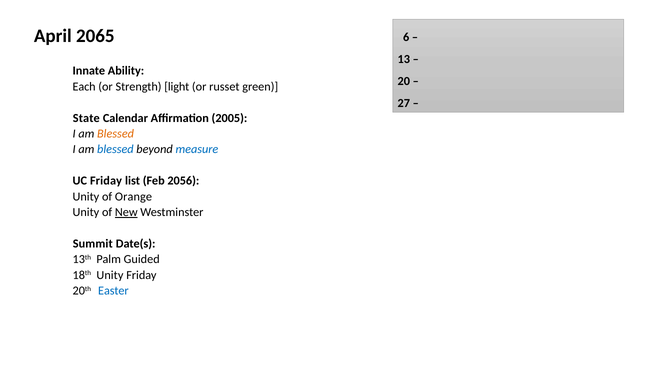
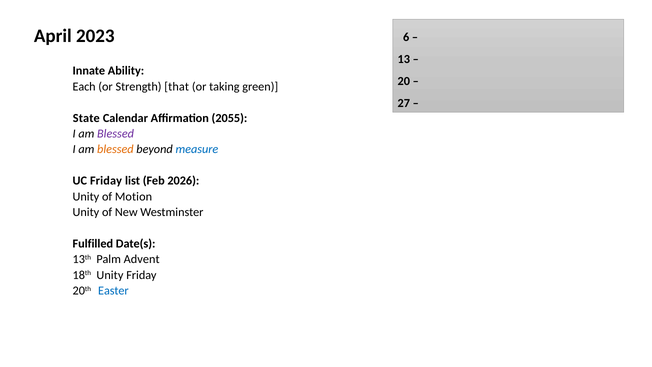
2065: 2065 -> 2023 (95, 36)
light: light -> that (177, 87)
russet: russet -> taking (224, 87)
2005: 2005 -> 2055 (229, 118)
Blessed colour: orange -> purple (116, 134)
blessed colour: blue -> orange (115, 149)
2056: 2056 -> 2026 (183, 181)
Orange: Orange -> Motion (134, 196)
New underline: present -> none (126, 212)
Summit: Summit -> Fulfilled (93, 243)
Guided: Guided -> Advent (142, 259)
